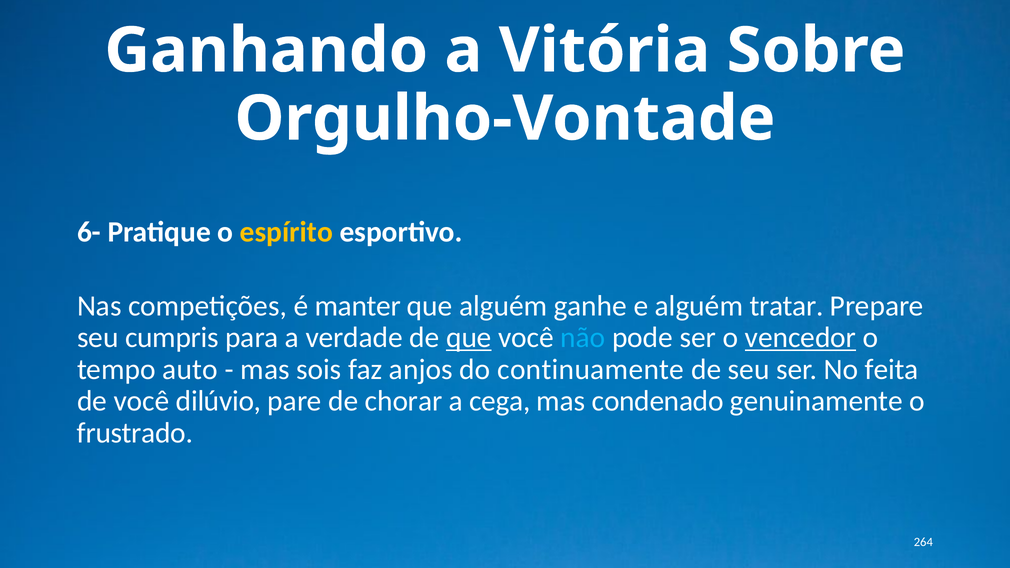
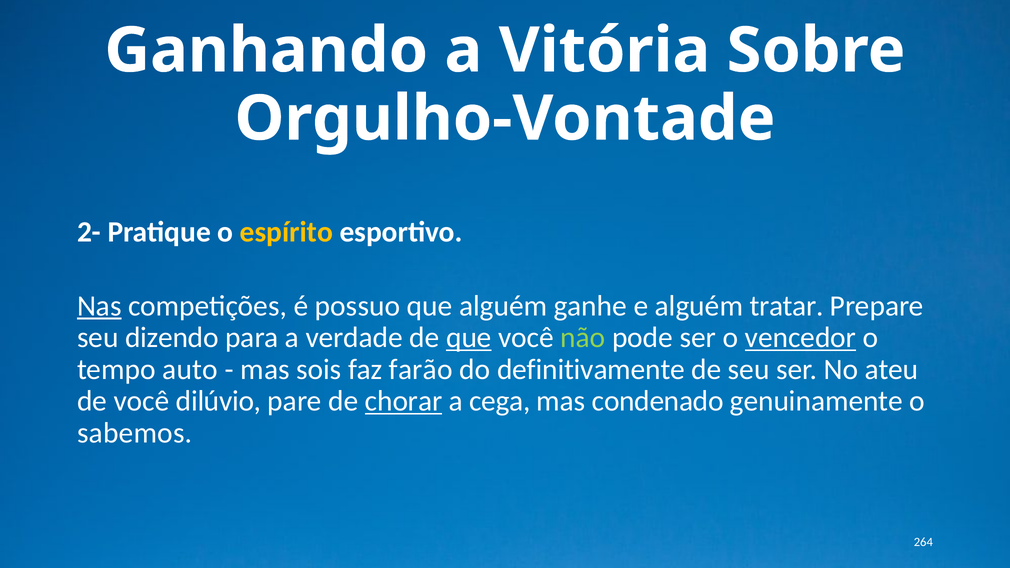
6-: 6- -> 2- (89, 232)
Nas underline: none -> present (99, 306)
manter: manter -> possuo (358, 306)
cumpris: cumpris -> dizendo (172, 338)
não colour: light blue -> light green (583, 338)
anjos: anjos -> farão (421, 369)
continuamente: continuamente -> definitivamente (591, 369)
feita: feita -> ateu (892, 369)
chorar underline: none -> present (404, 401)
frustrado: frustrado -> sabemos (135, 433)
